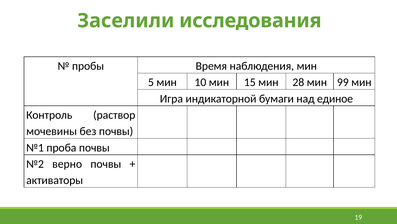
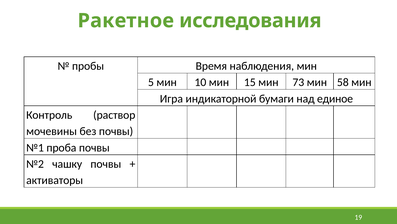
Заселили: Заселили -> Ракетное (126, 21)
28: 28 -> 73 (298, 82)
99: 99 -> 58 (343, 82)
верно: верно -> чашку (67, 164)
